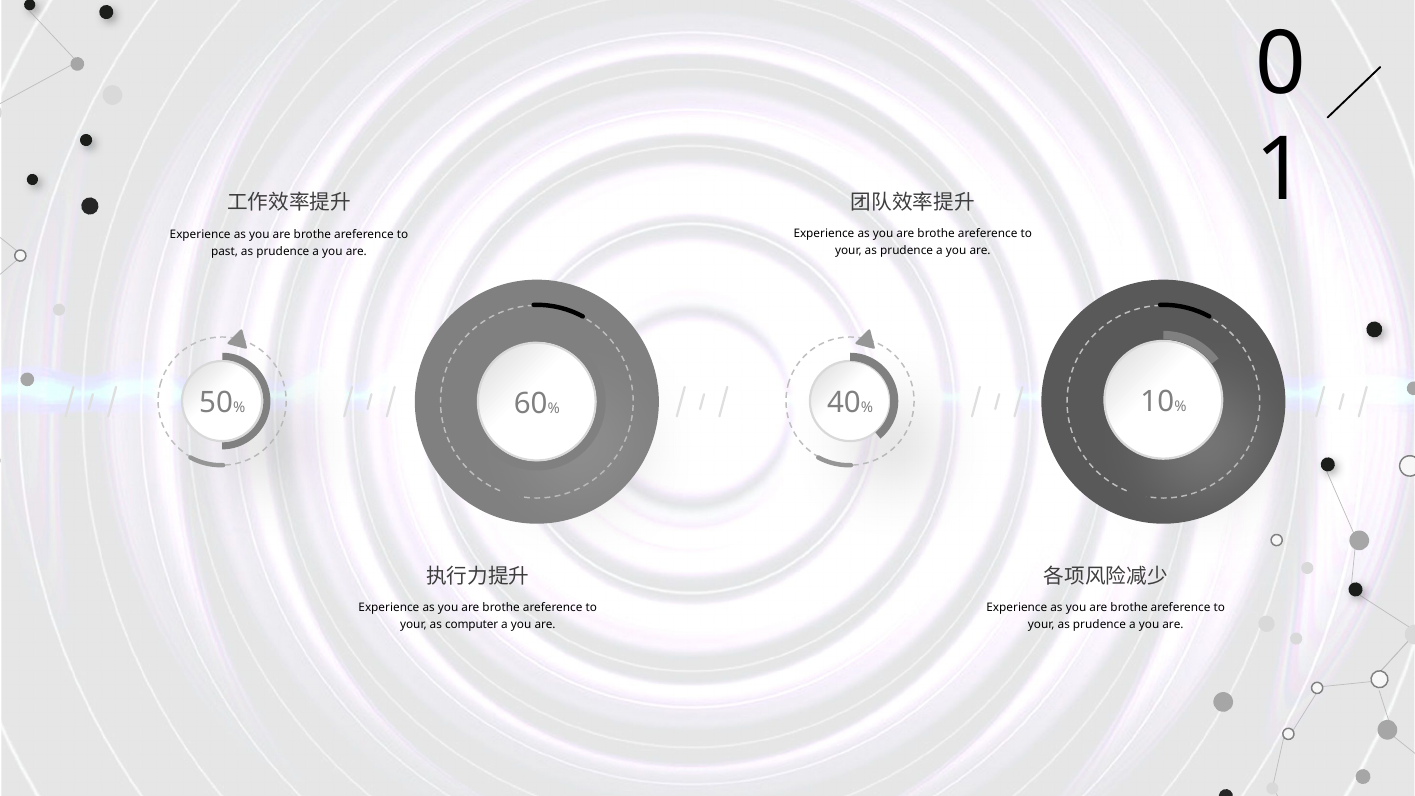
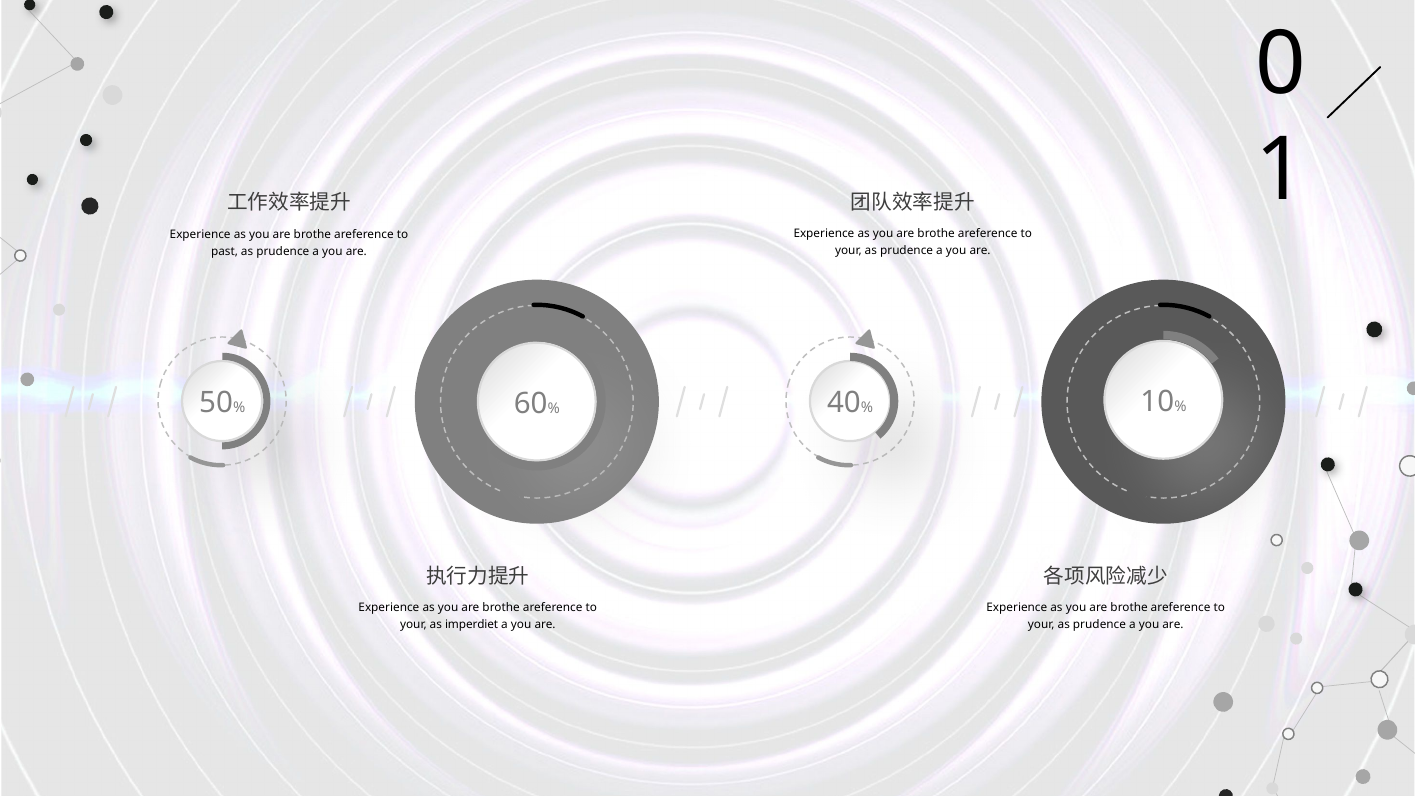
computer: computer -> imperdiet (472, 625)
